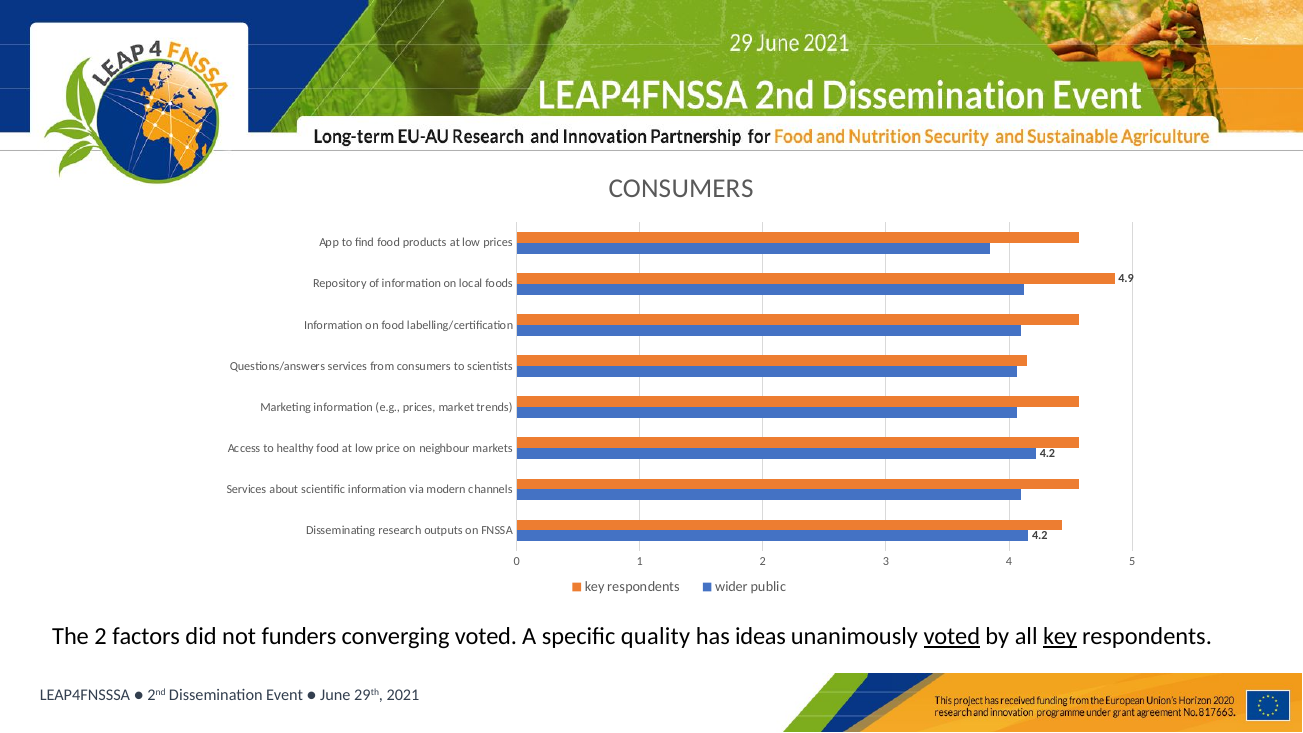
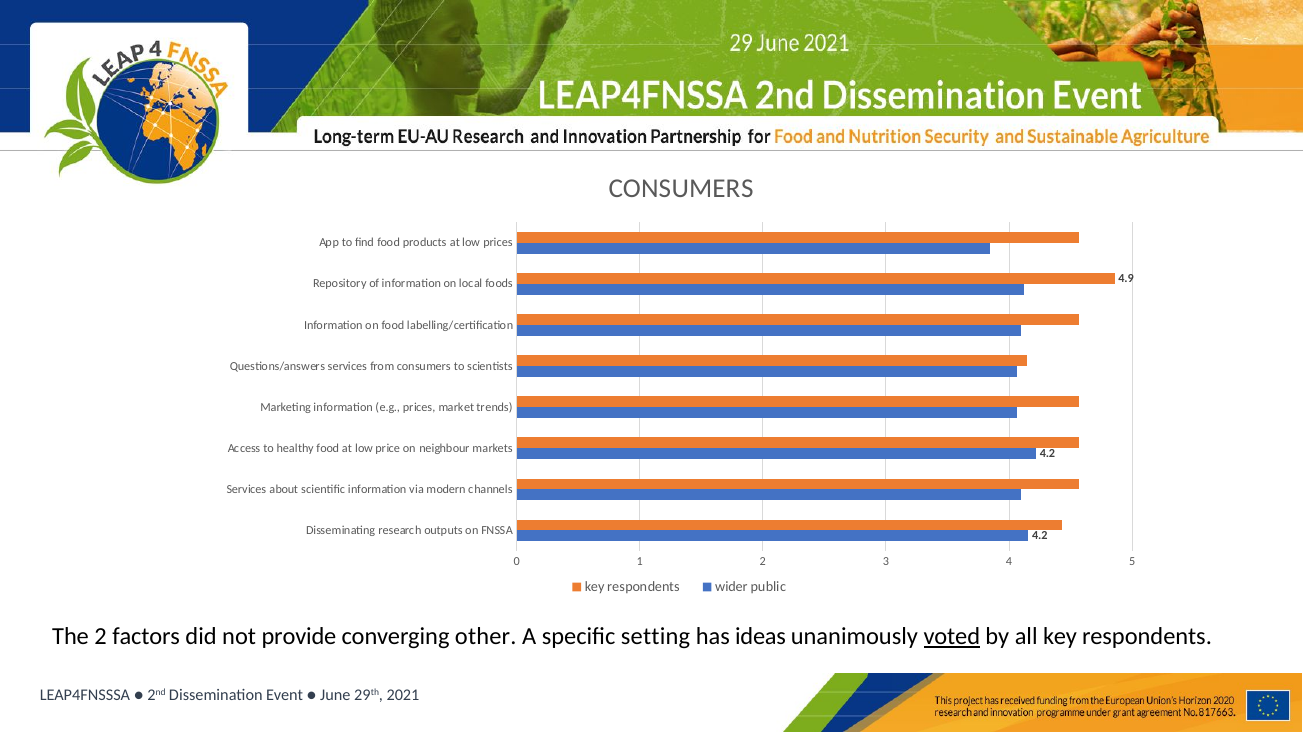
funders: funders -> provide (299, 636)
converging voted: voted -> other (486, 636)
quality: quality -> setting (656, 636)
key underline: present -> none (1060, 636)
